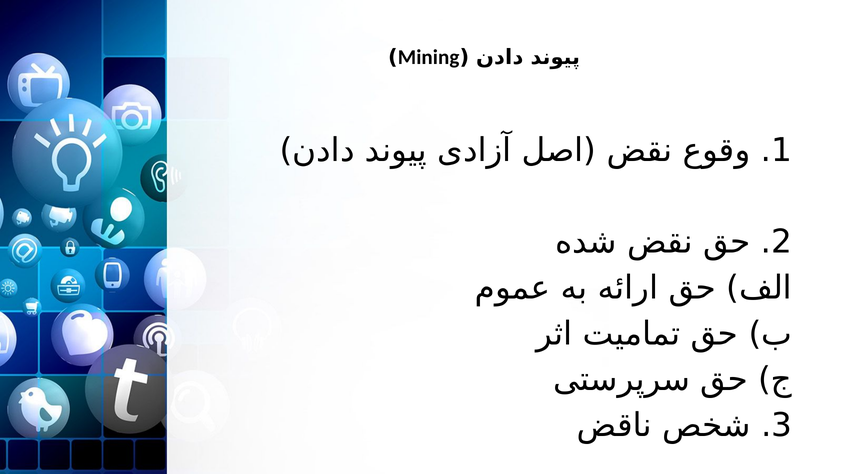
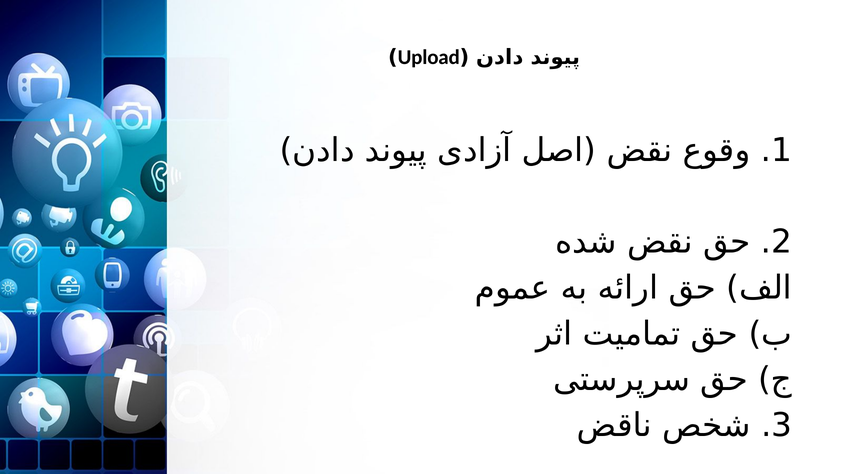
Mining: Mining -> Upload (429, 57)
